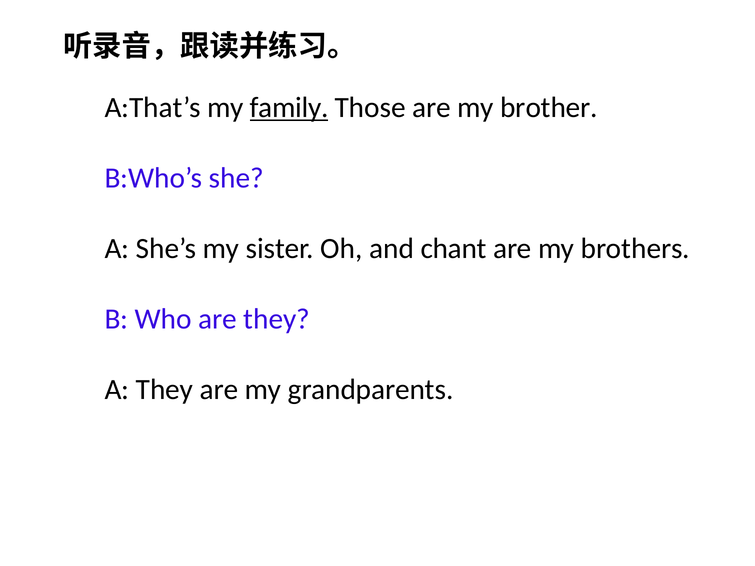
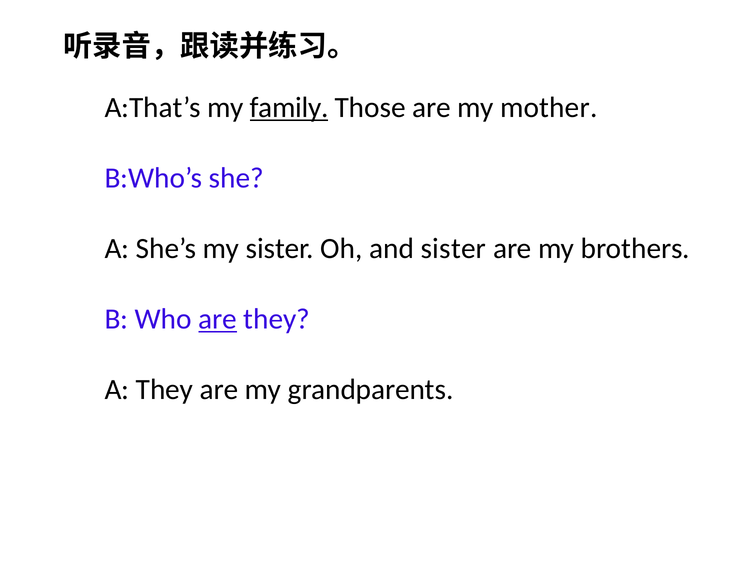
brother: brother -> mother (549, 108)
and chant: chant -> sister (453, 249)
are underline: none -> present (218, 319)
